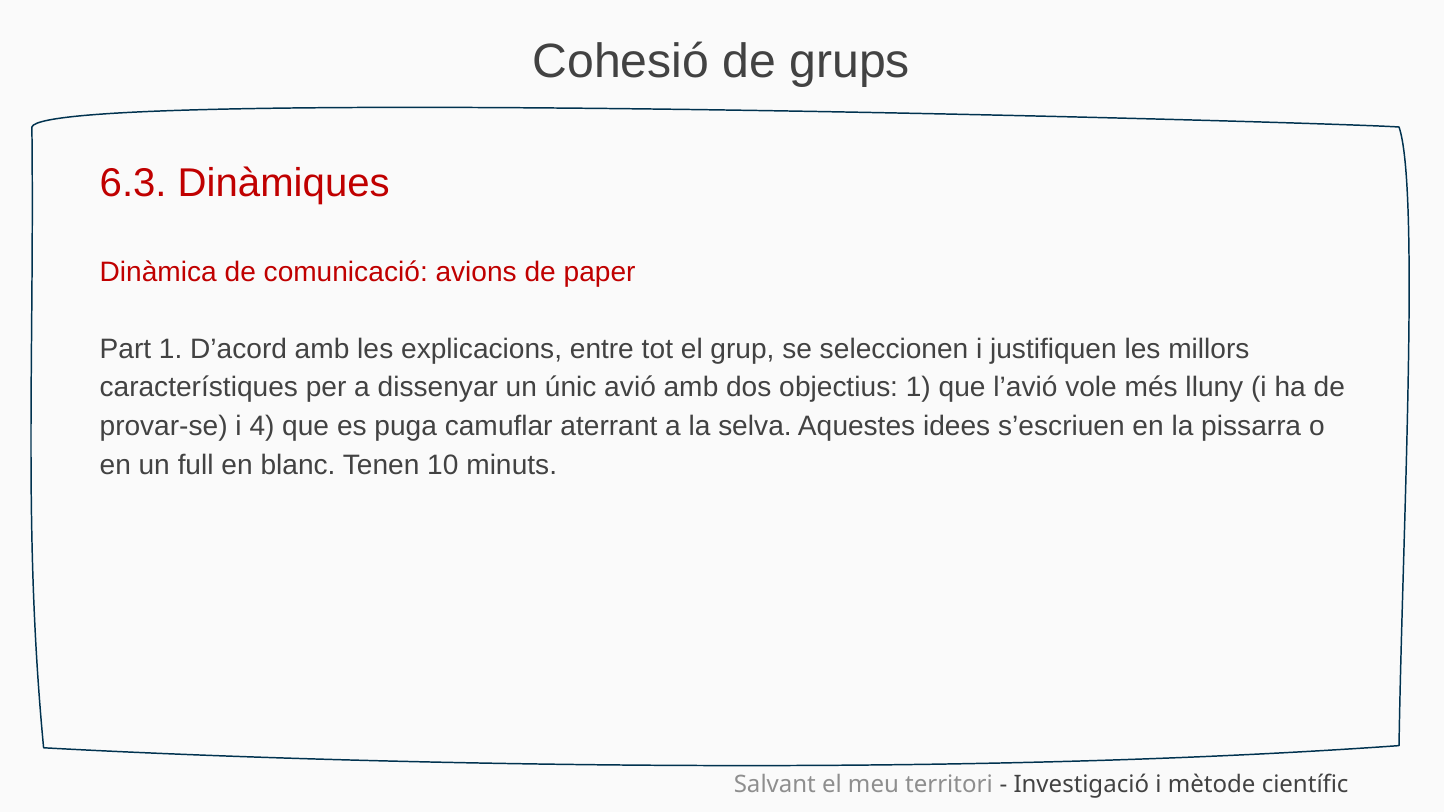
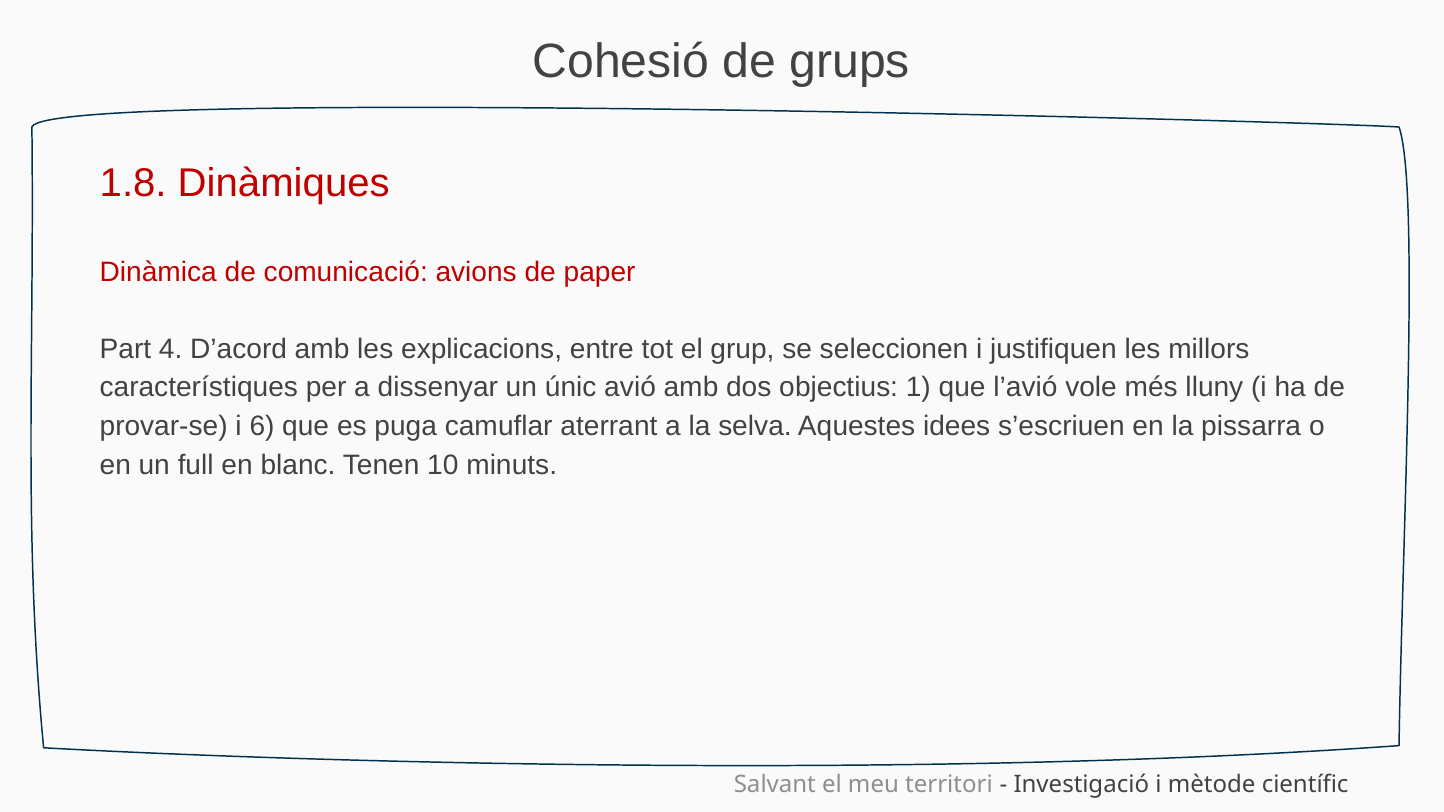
6.3: 6.3 -> 1.8 (133, 183)
Part 1: 1 -> 4 (171, 349)
4: 4 -> 6 (262, 426)
